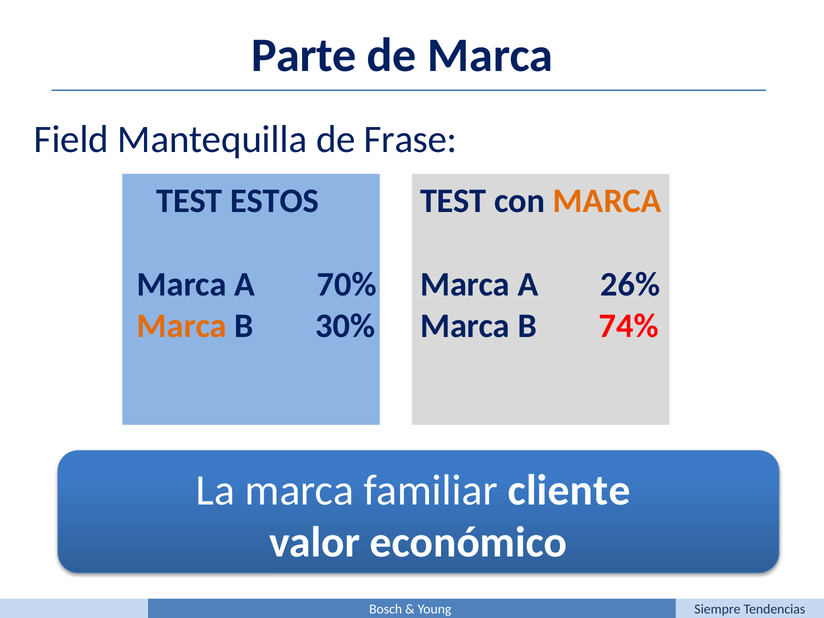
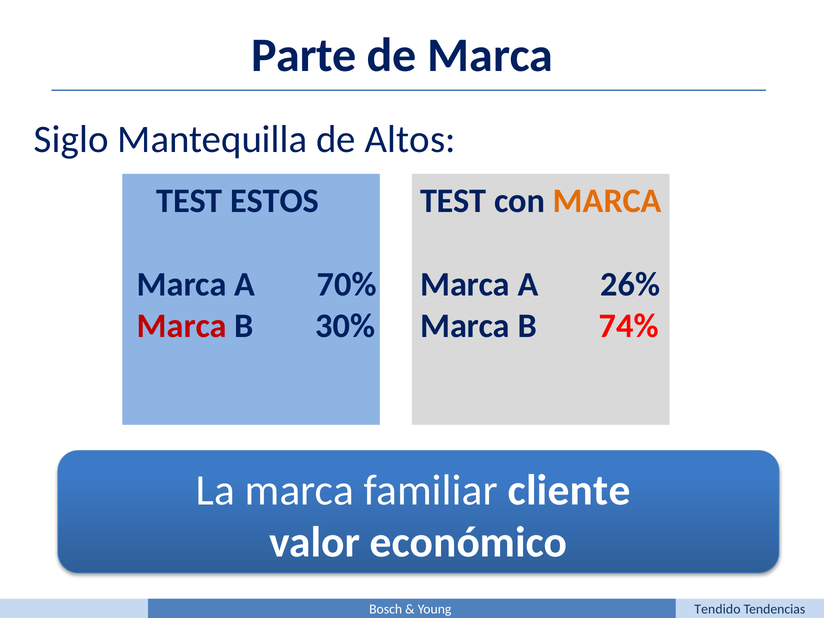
Field: Field -> Siglo (71, 140)
Frase: Frase -> Altos (410, 140)
Marca colour: orange -> red (182, 326)
Siempre: Siempre -> Tendido (717, 609)
